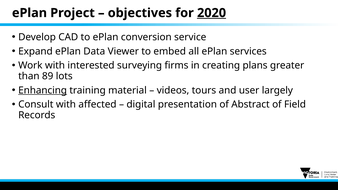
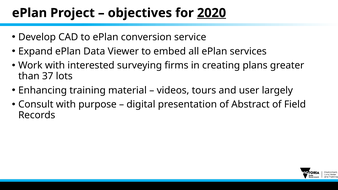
89: 89 -> 37 (48, 76)
Enhancing underline: present -> none (43, 90)
affected: affected -> purpose (97, 104)
